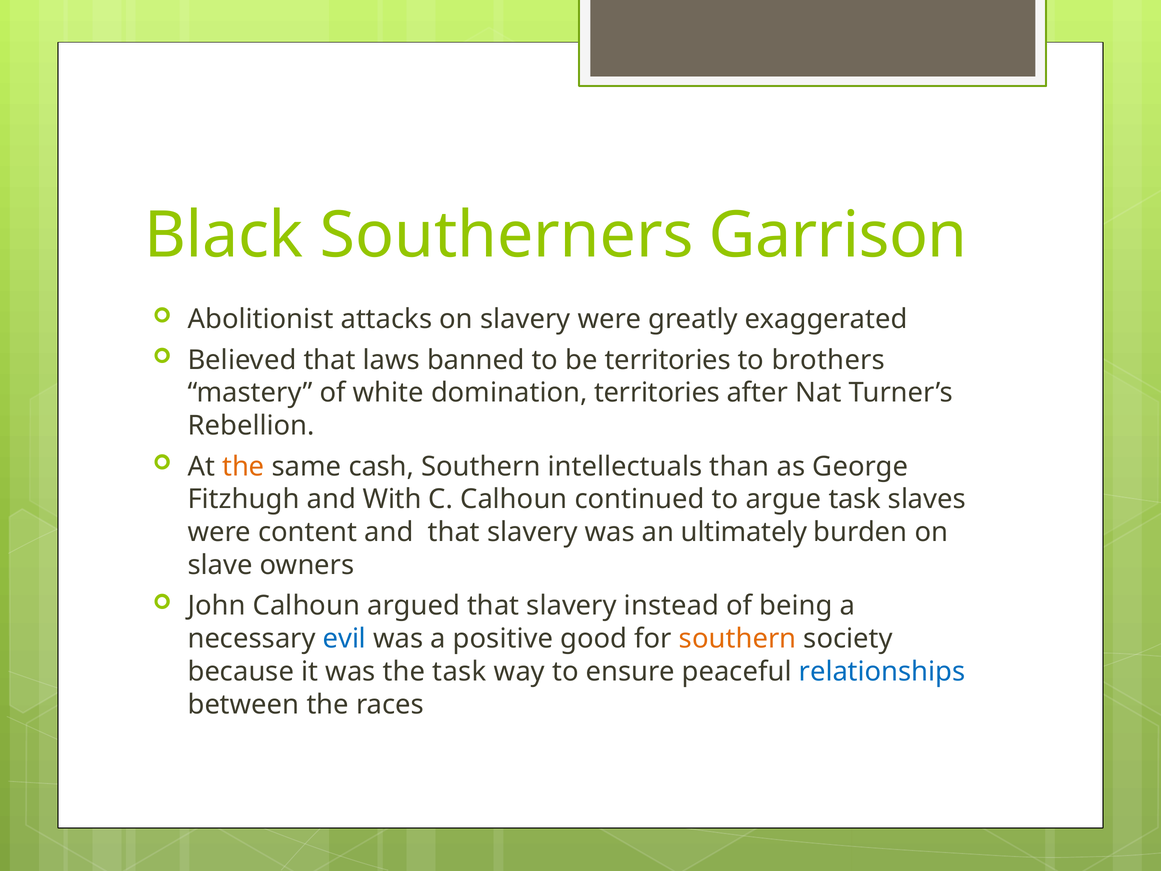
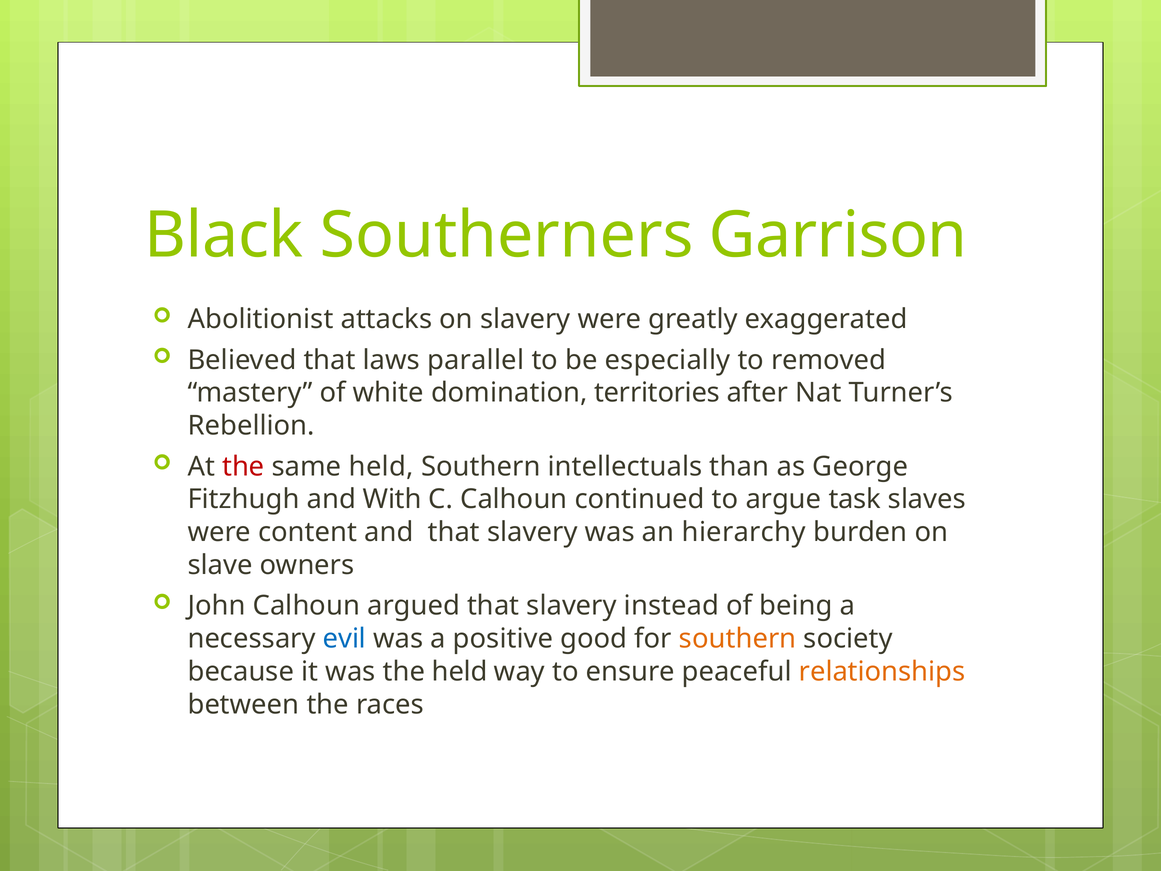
banned: banned -> parallel (476, 360)
be territories: territories -> especially (668, 360)
brothers: brothers -> removed (829, 360)
the colour: orange -> red (243, 466)
same cash: cash -> held (381, 466)
ultimately: ultimately -> hierarchy (744, 532)
the task: task -> held (460, 672)
relationships colour: blue -> orange (882, 672)
